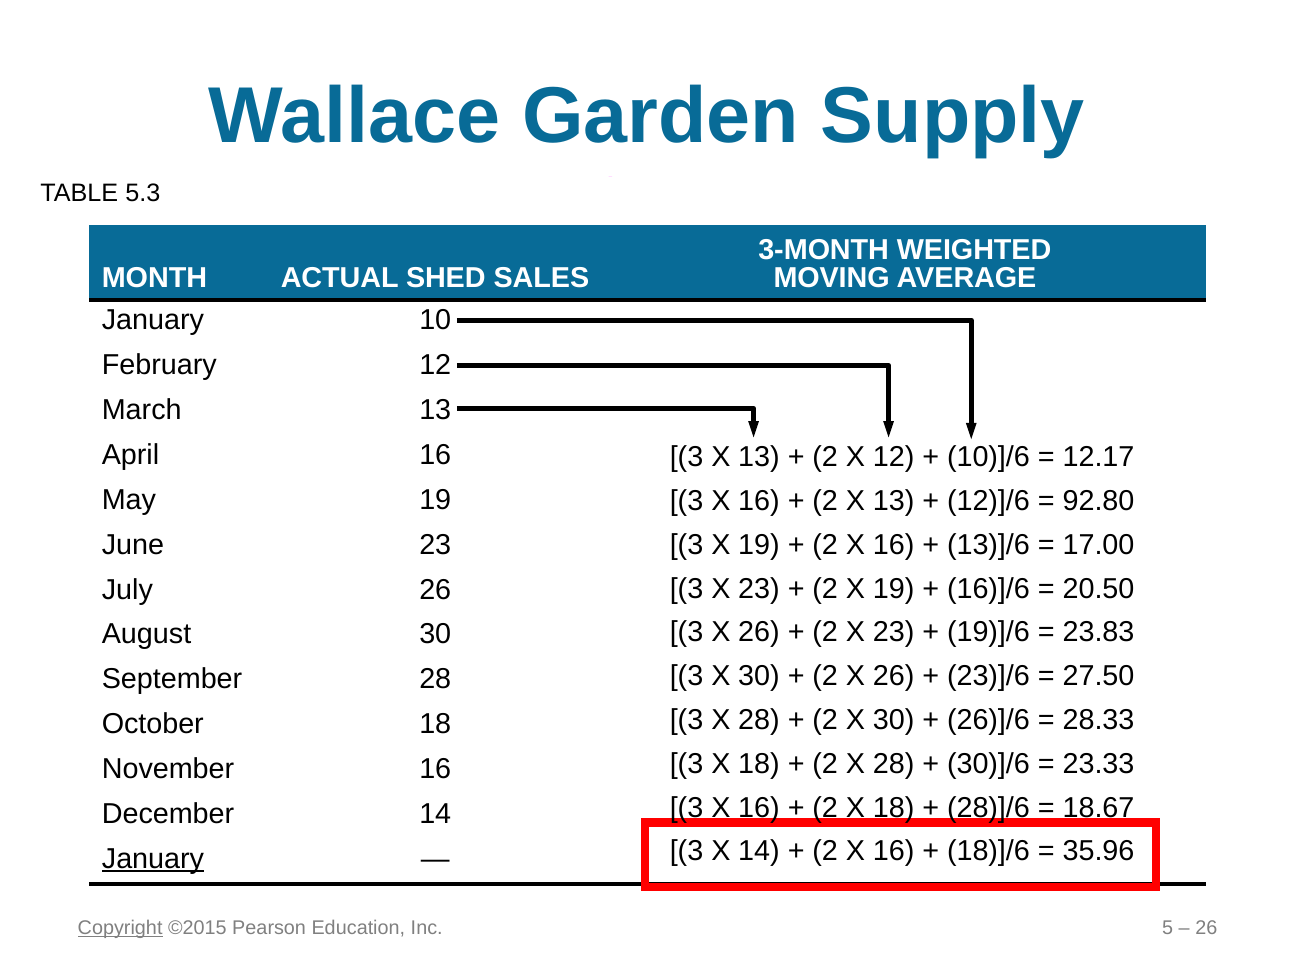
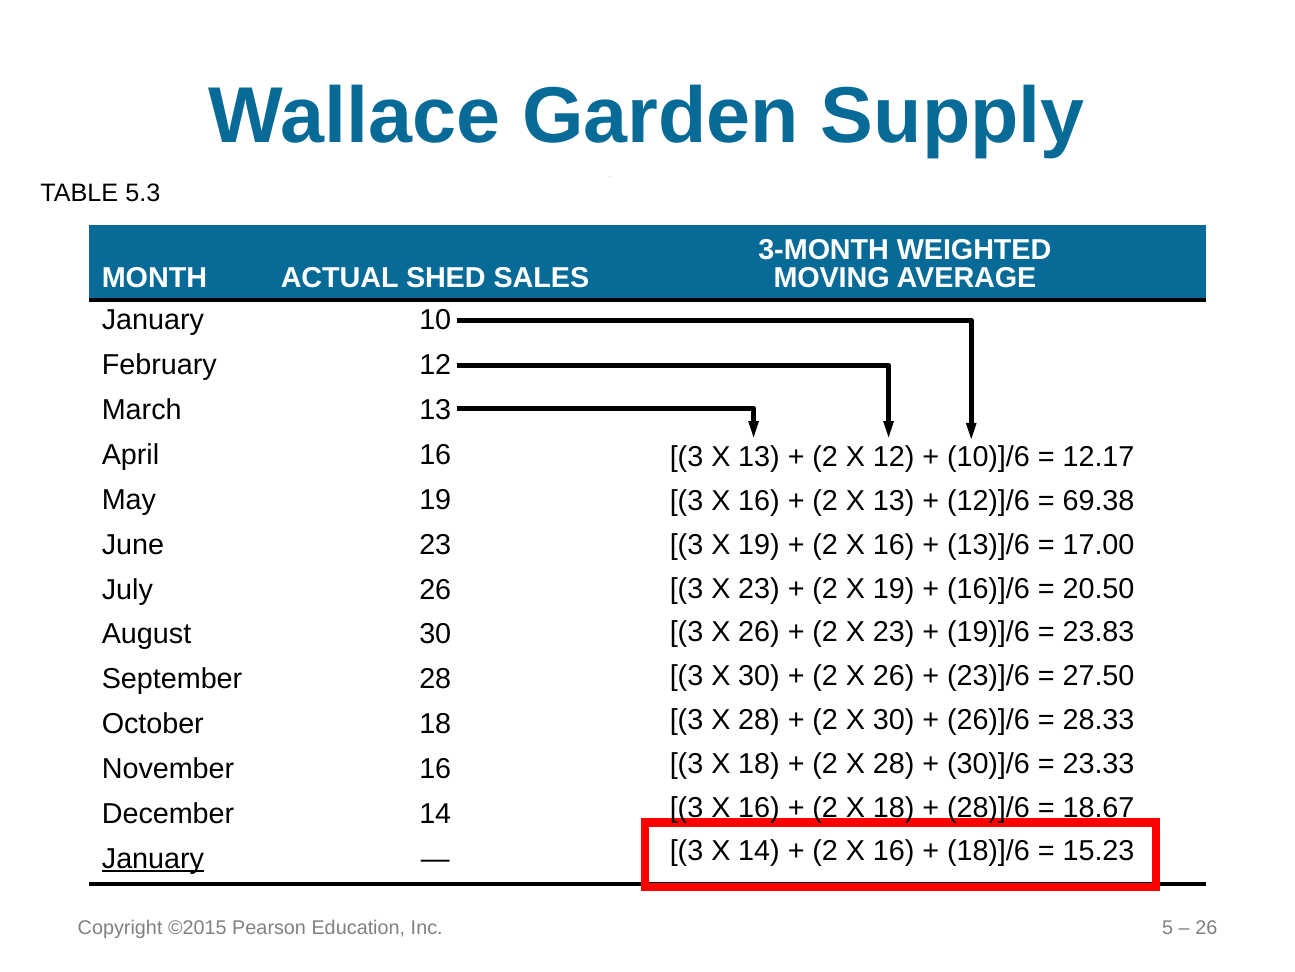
92.80: 92.80 -> 69.38 (1099, 501)
35.96: 35.96 -> 15.23 (1099, 851)
Copyright underline: present -> none (120, 927)
